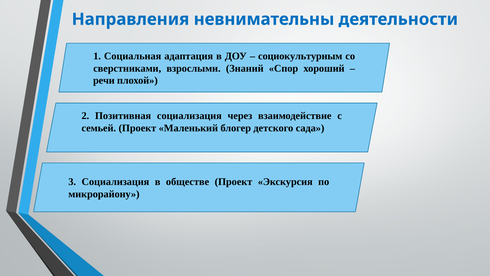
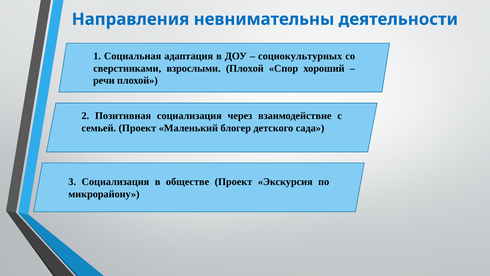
социокультурным: социокультурным -> социокультурных (300, 56)
взрослыми Знаний: Знаний -> Плохой (245, 68)
